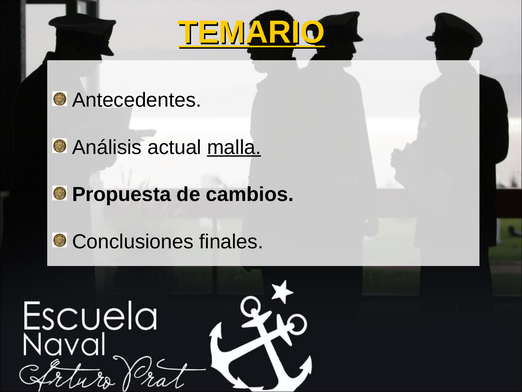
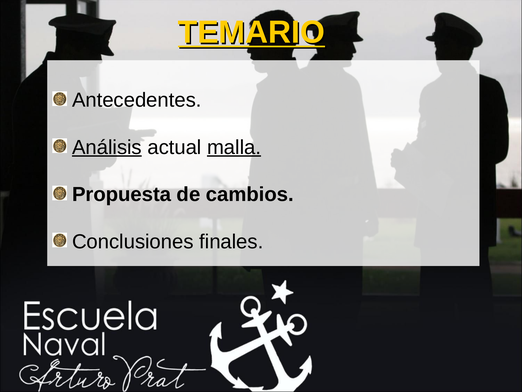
Análisis underline: none -> present (107, 147)
